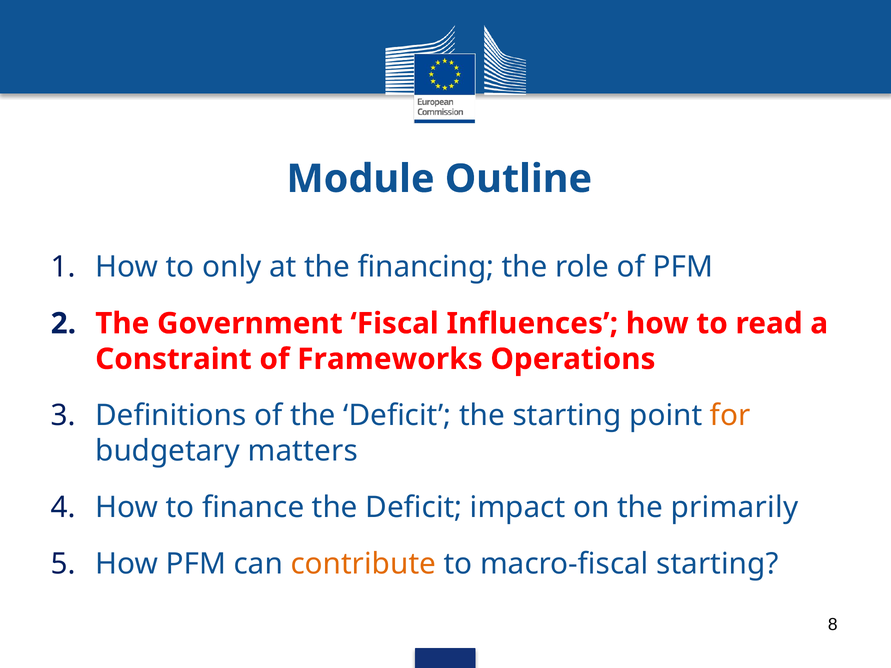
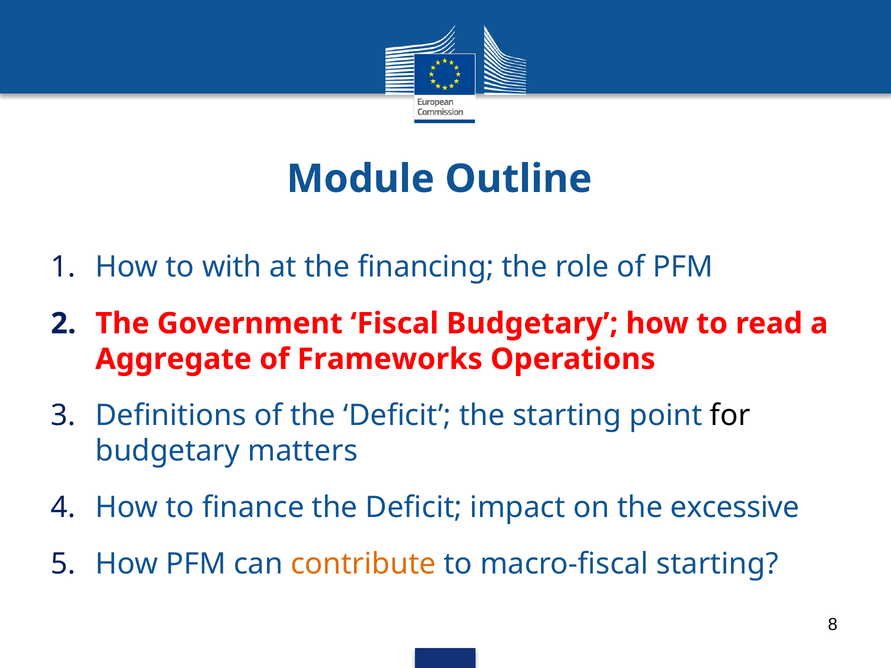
only: only -> with (232, 267)
Fiscal Influences: Influences -> Budgetary (532, 324)
Constraint: Constraint -> Aggregate (173, 359)
for colour: orange -> black (730, 416)
primarily: primarily -> excessive (735, 508)
